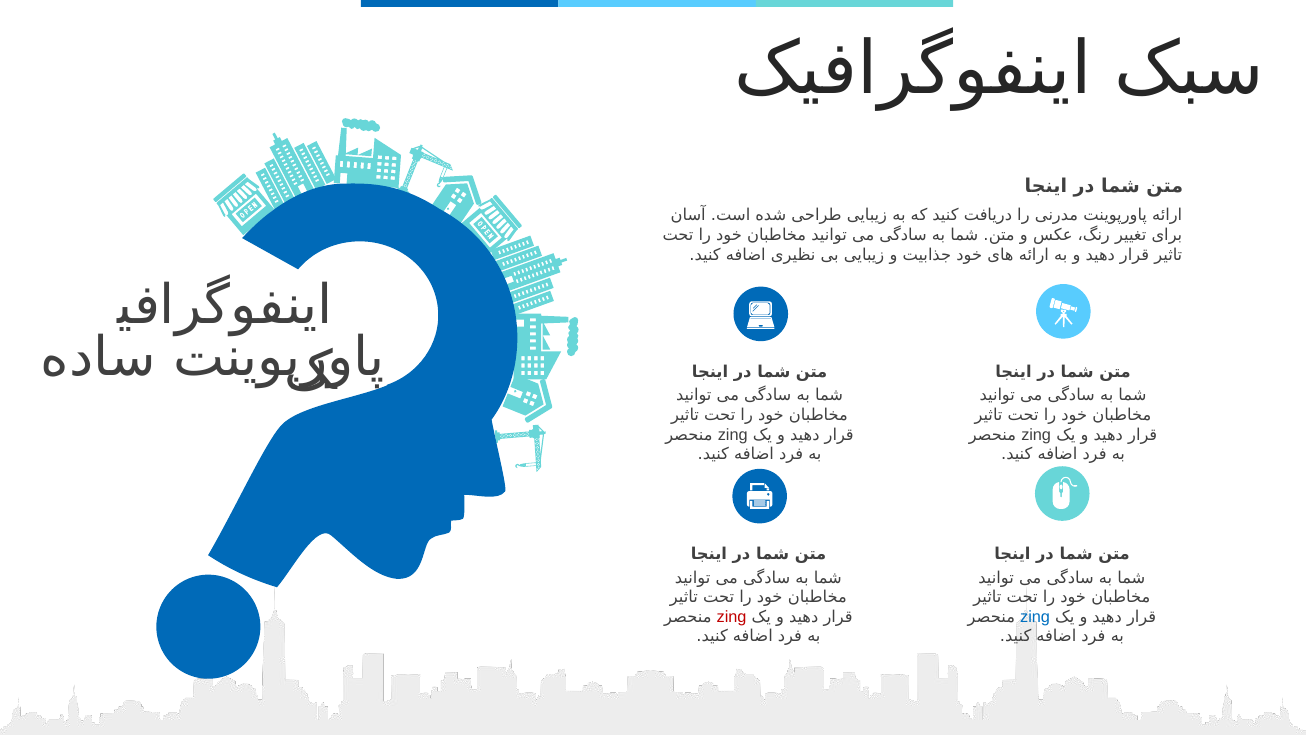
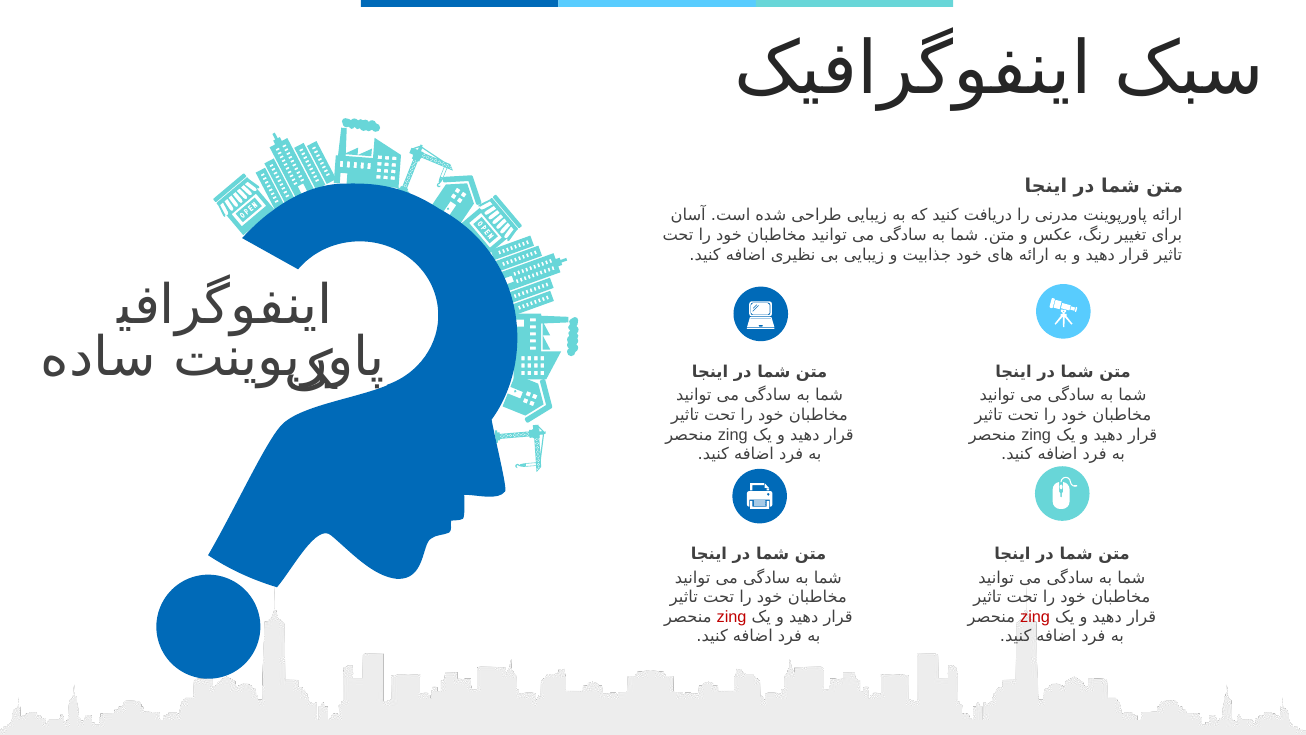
zing colour: blue -> red (1035, 617)
